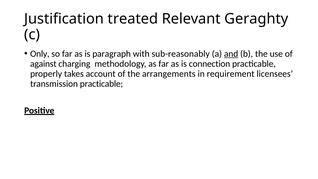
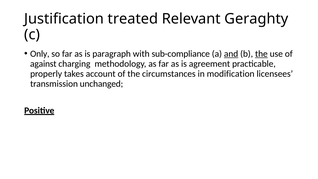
sub-reasonably: sub-reasonably -> sub-compliance (181, 54)
the underline: none -> present (261, 54)
connection: connection -> agreement (209, 64)
arrangements: arrangements -> circumstances (169, 74)
requirement: requirement -> modification (231, 74)
transmission practicable: practicable -> unchanged (101, 84)
